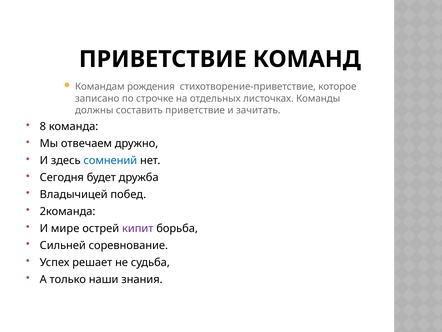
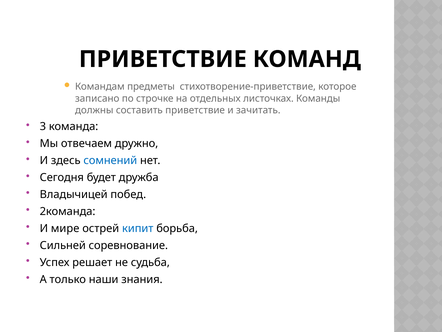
рождения: рождения -> предметы (151, 87)
8: 8 -> 3 (43, 126)
кипит colour: purple -> blue (138, 228)
